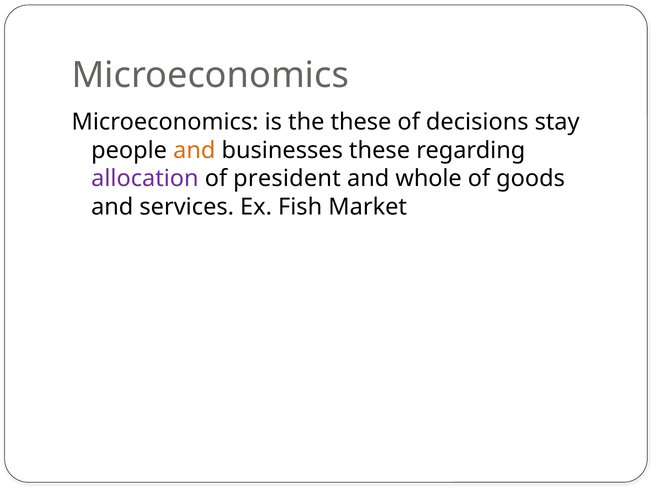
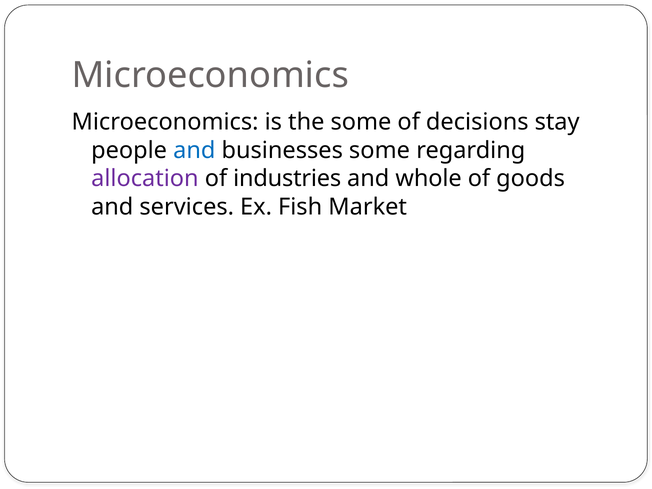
the these: these -> some (361, 122)
and colour: orange -> blue (194, 150)
businesses these: these -> some (380, 150)
president: president -> industries (287, 179)
